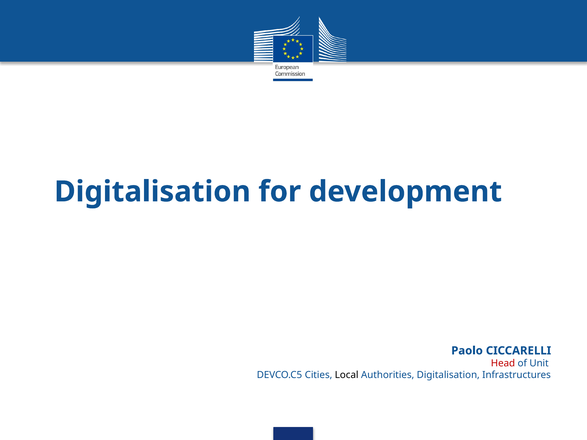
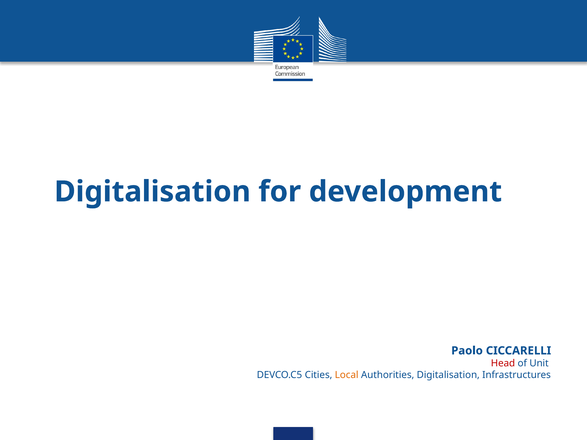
Local colour: black -> orange (347, 375)
